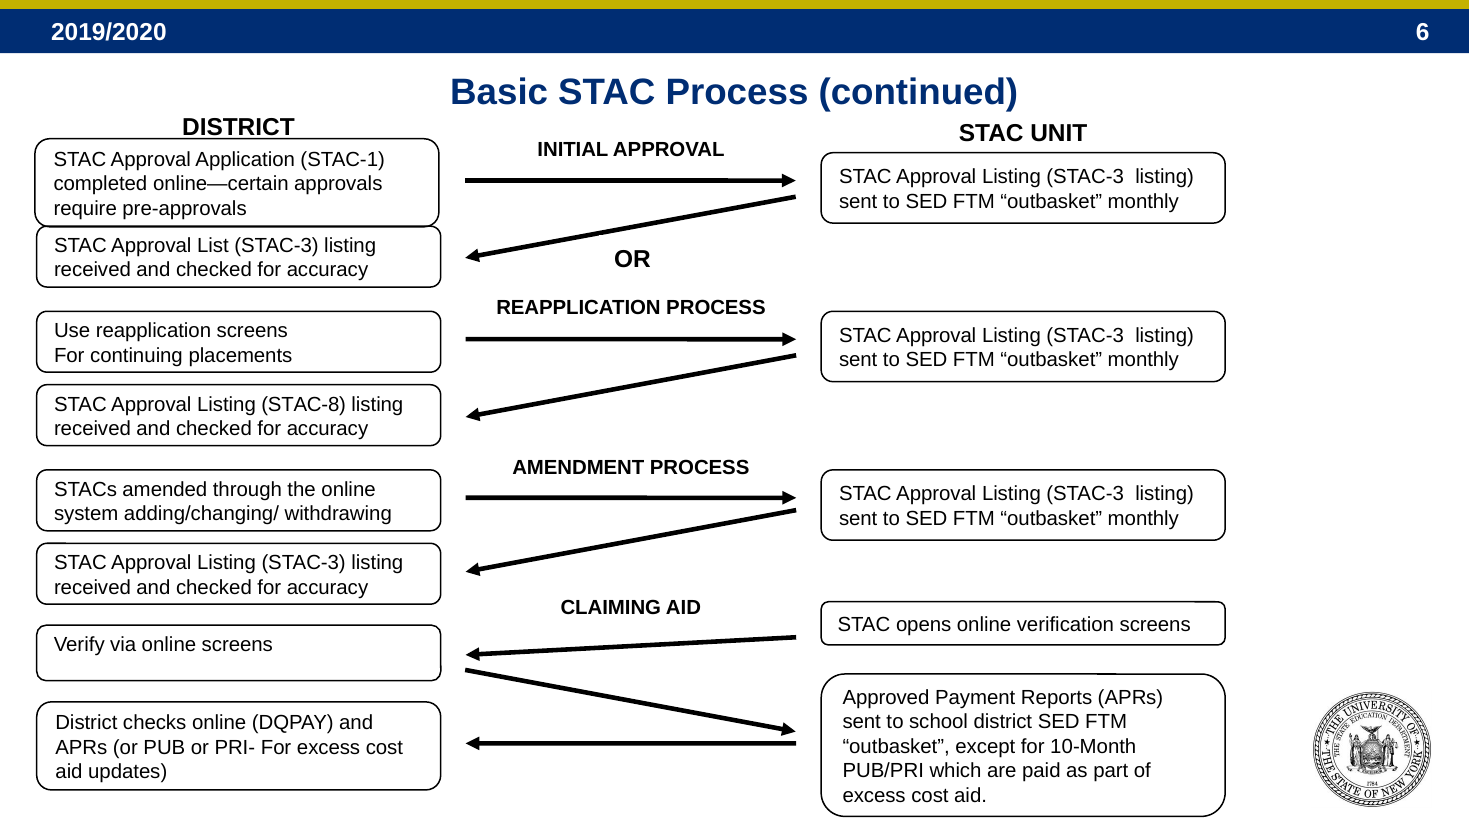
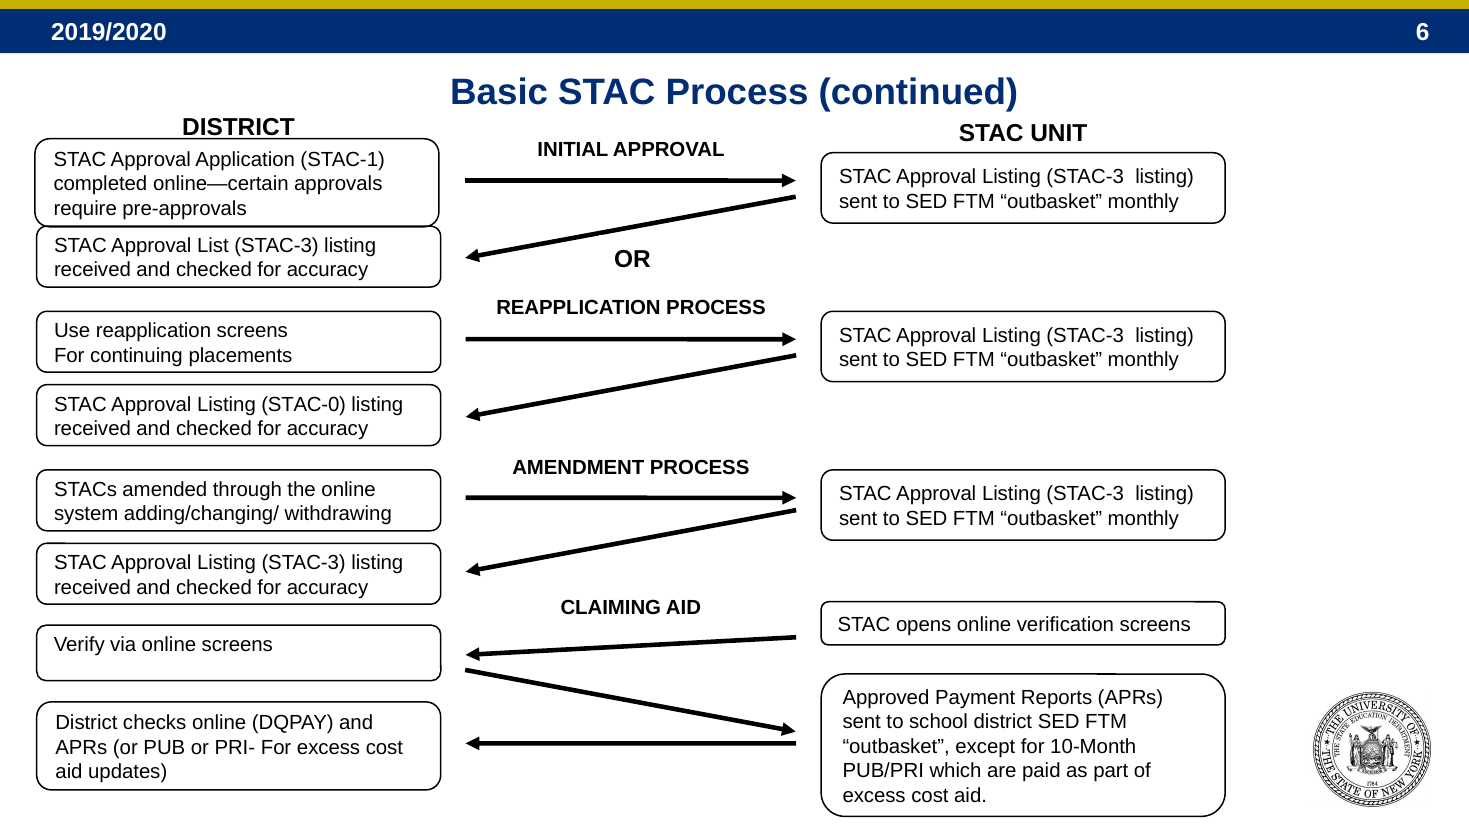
STAC-8: STAC-8 -> STAC-0 (304, 404)
